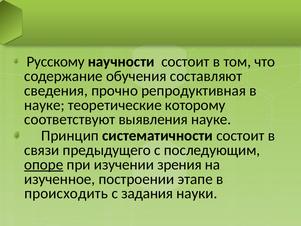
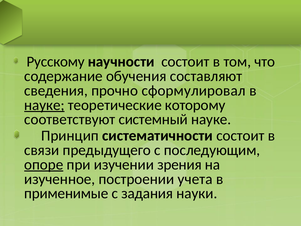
репродуктивная: репродуктивная -> сформулировал (194, 91)
науке underline: none -> present (44, 105)
выявления: выявления -> системный (153, 119)
этапе: этапе -> учета (195, 179)
происходить: происходить -> применимые (66, 193)
